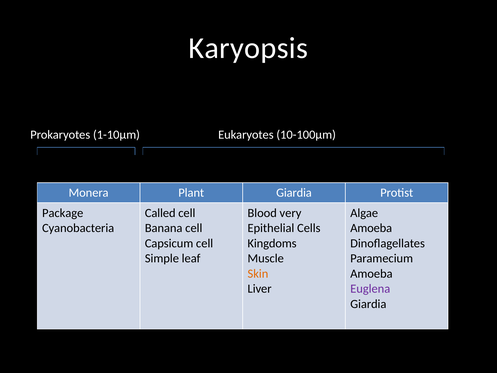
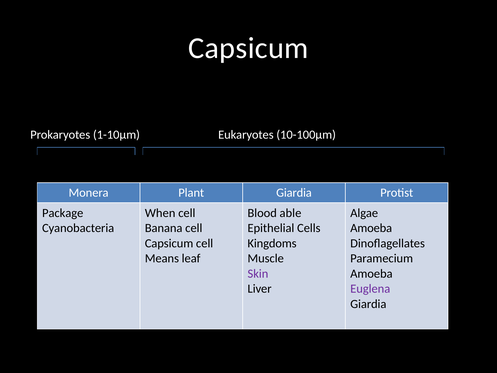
Karyopsis: Karyopsis -> Capsicum (248, 48)
Called: Called -> When (160, 213)
very: very -> able (290, 213)
Simple: Simple -> Means (162, 258)
Skin colour: orange -> purple (258, 273)
